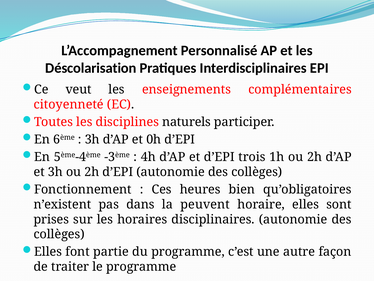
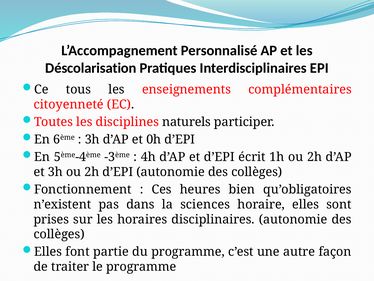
veut: veut -> tous (78, 89)
trois: trois -> écrit (252, 157)
peuvent: peuvent -> sciences (205, 204)
